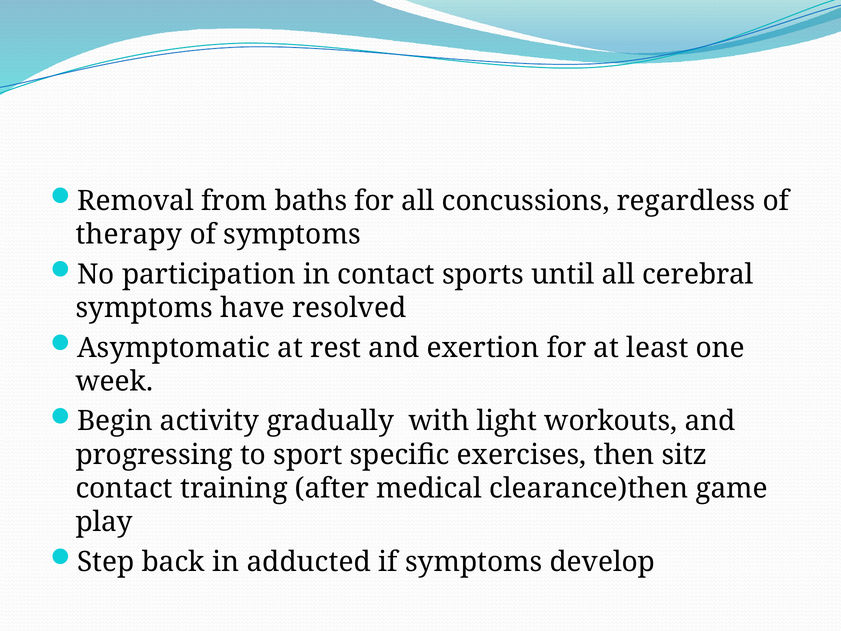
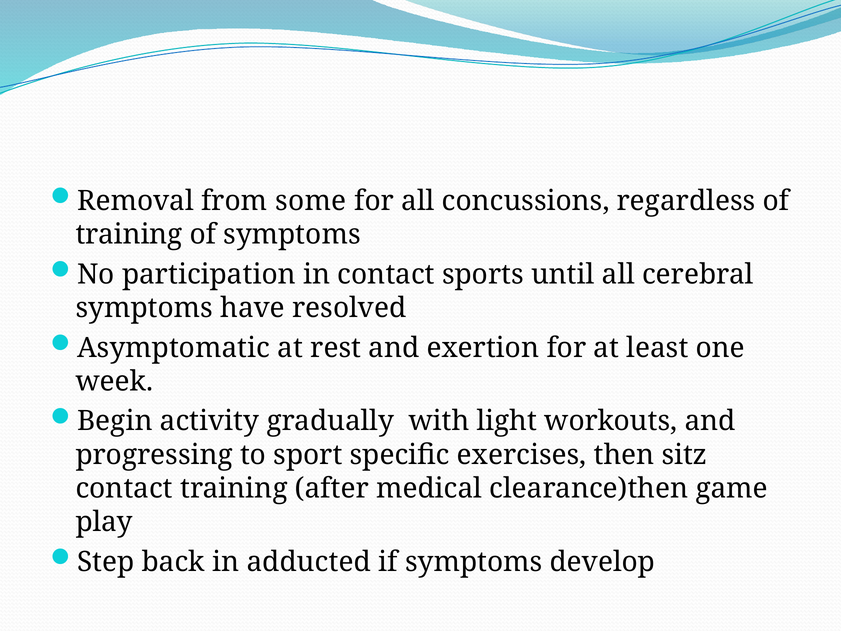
baths: baths -> some (311, 201)
therapy: therapy -> training (129, 235)
